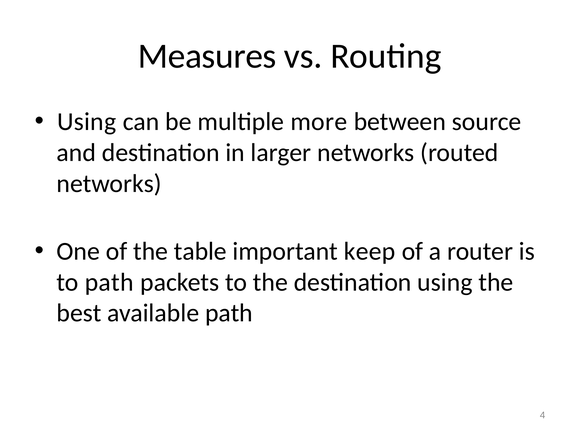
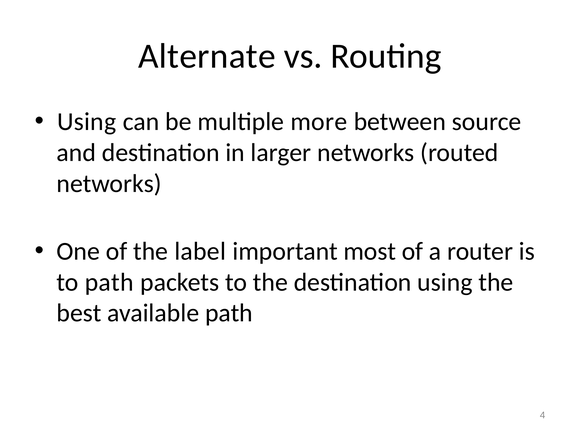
Measures: Measures -> Alternate (207, 56)
table: table -> label (200, 251)
keep: keep -> most (370, 251)
